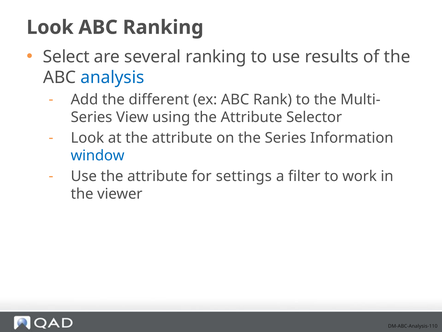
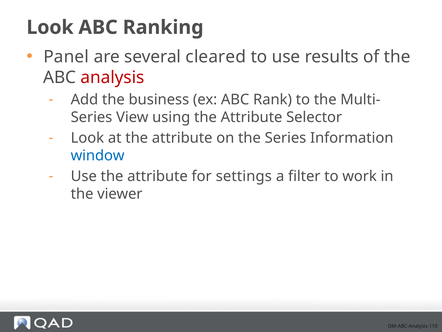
Select: Select -> Panel (66, 57)
several ranking: ranking -> cleared (216, 57)
analysis colour: blue -> red (112, 77)
different: different -> business (159, 99)
